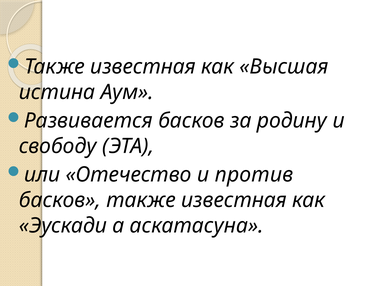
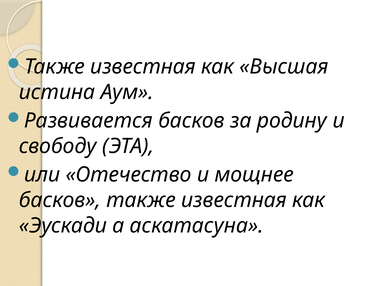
против: против -> мощнее (254, 175)
